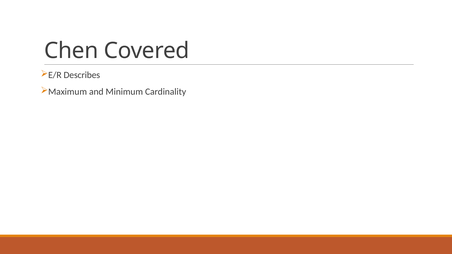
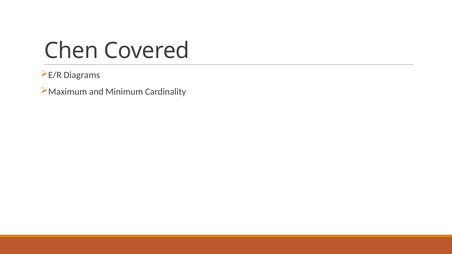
Describes: Describes -> Diagrams (82, 75)
